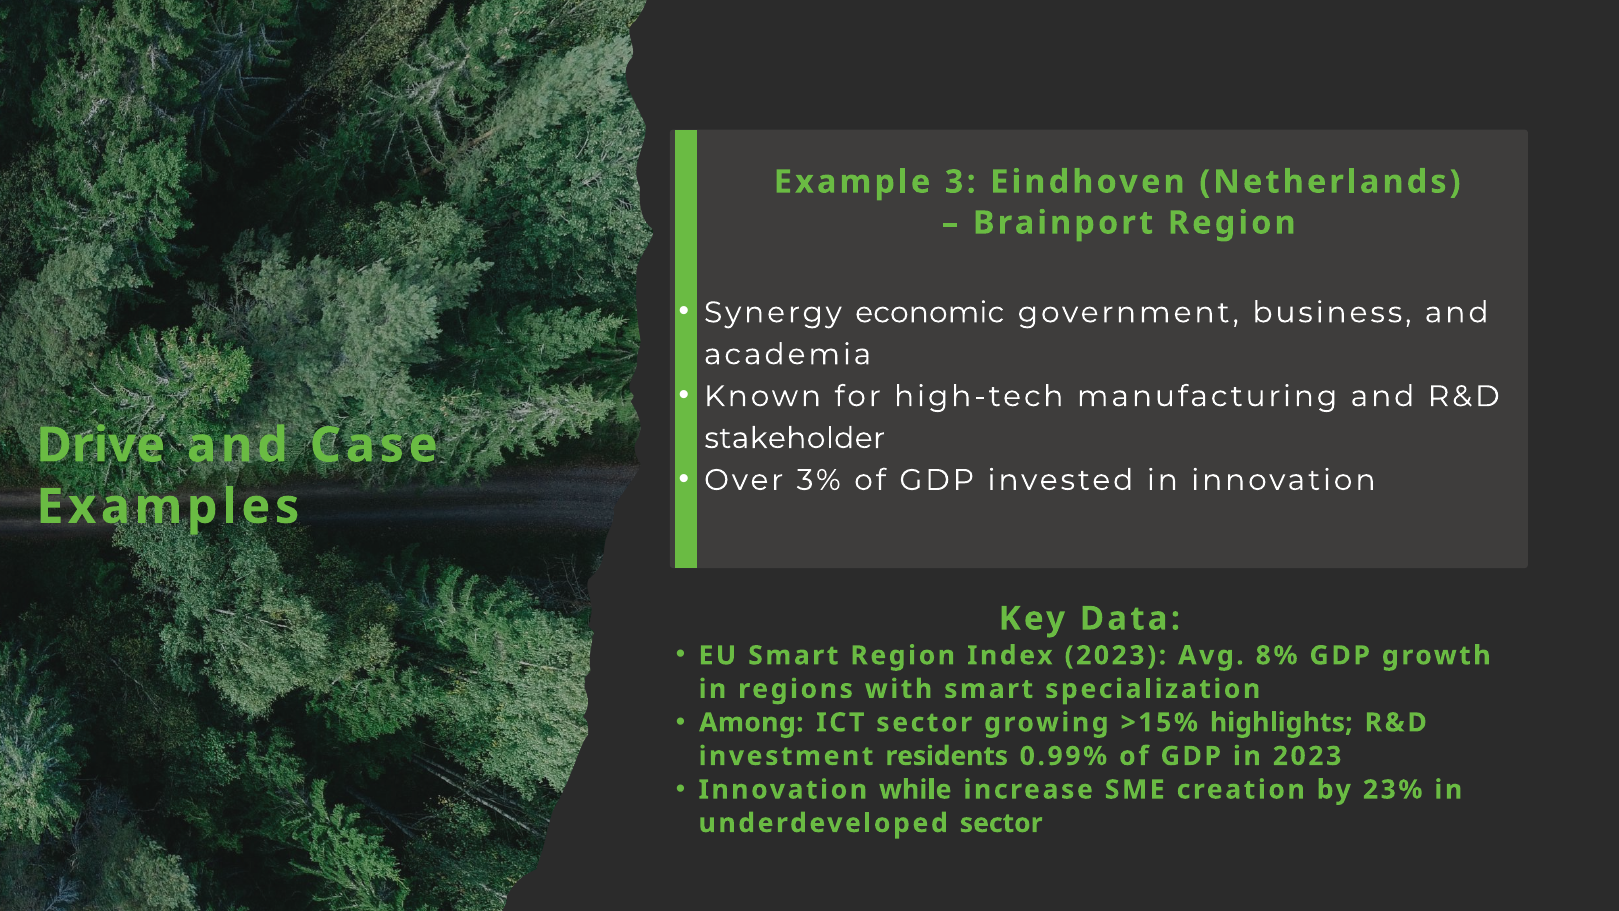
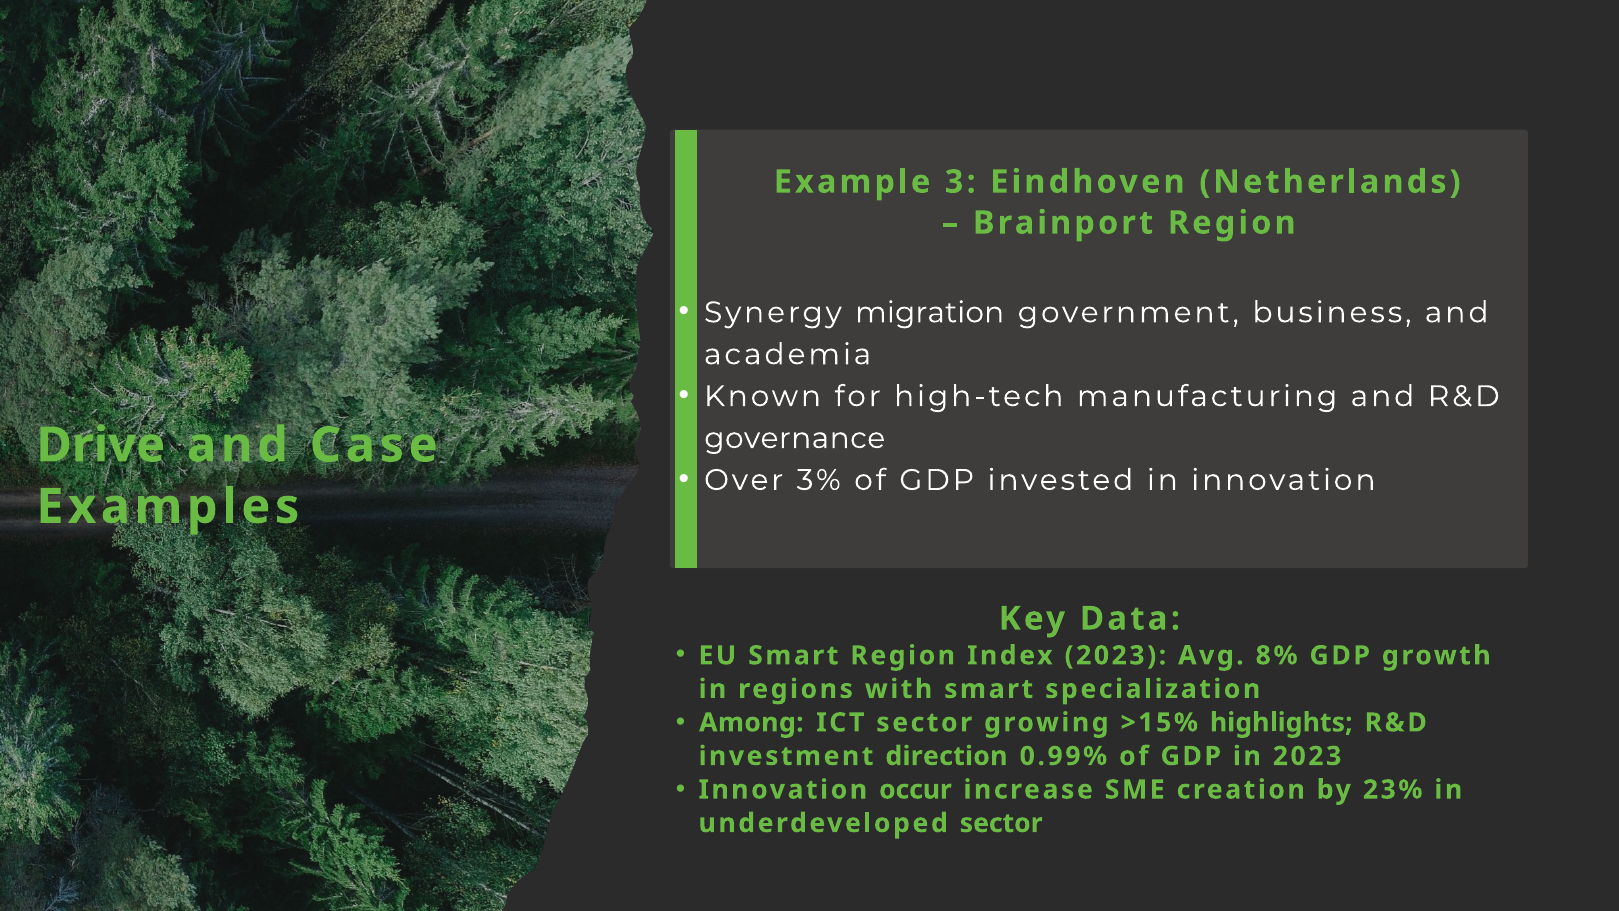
economic: economic -> migration (930, 312)
stakeholder: stakeholder -> governance (795, 438)
residents: residents -> direction (946, 756)
while: while -> occur (915, 789)
